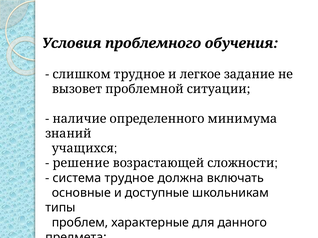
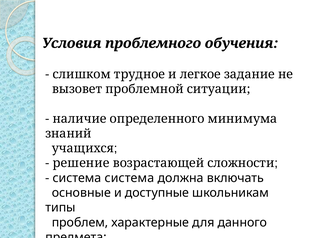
система трудное: трудное -> система (129, 178)
